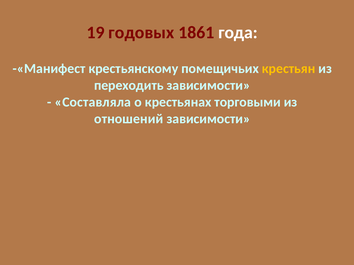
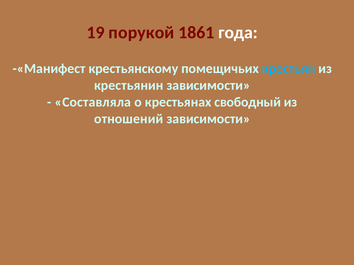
годовых: годовых -> порукой (141, 33)
крестьян colour: yellow -> light blue (289, 69)
переходить: переходить -> крестьянин (129, 85)
торговыми: торговыми -> свободный (248, 102)
